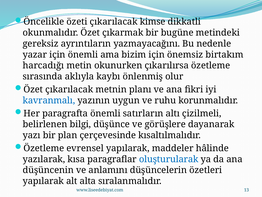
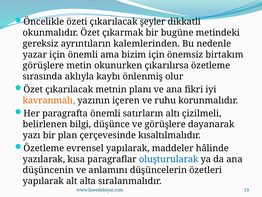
kimse: kimse -> şeyler (153, 22)
yazmayacağını: yazmayacağını -> kalemlerinden (147, 44)
harcadığı: harcadığı -> görüşlere (43, 65)
kavranmalı colour: blue -> orange (49, 100)
uygun: uygun -> içeren (126, 100)
